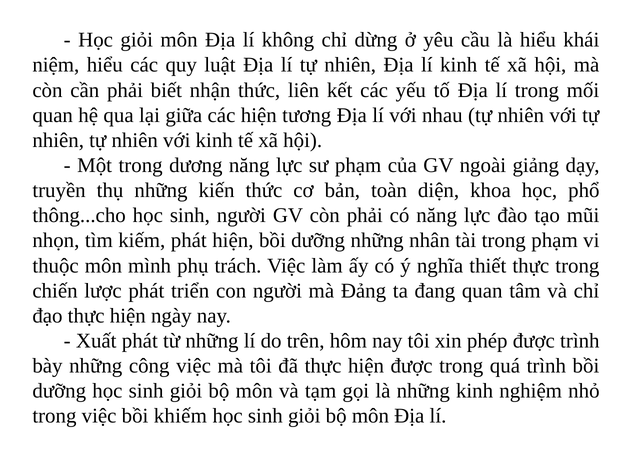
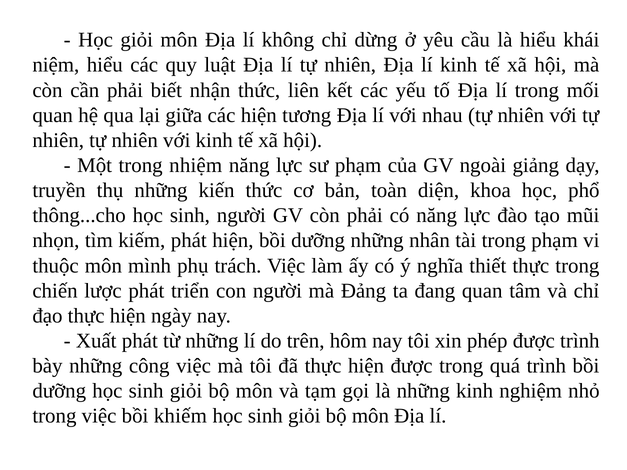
dương: dương -> nhiệm (196, 165)
